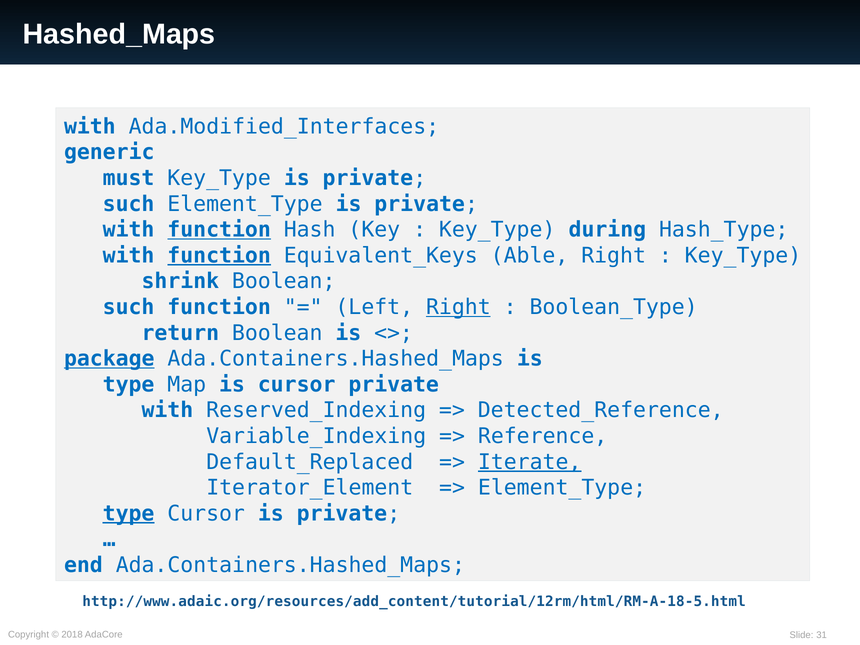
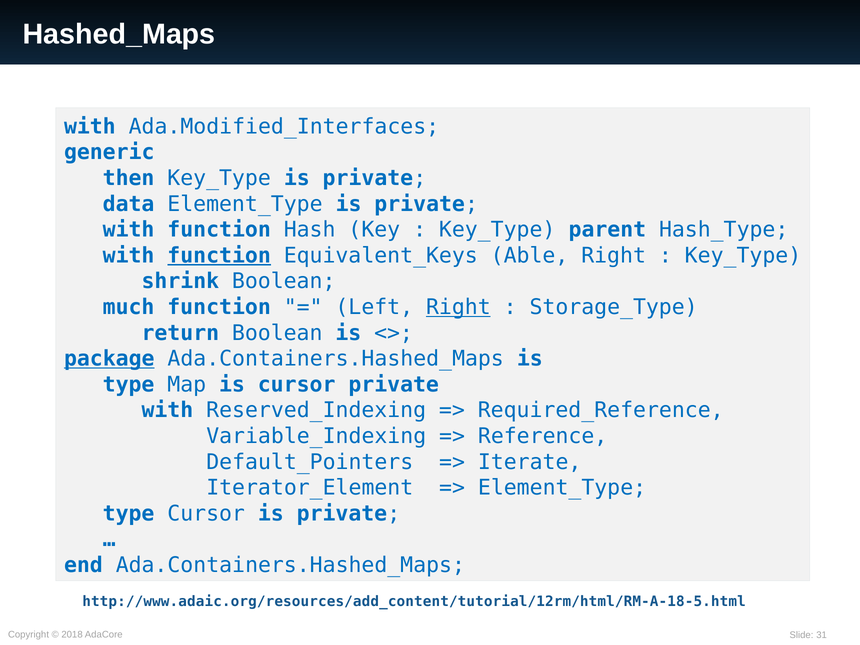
must: must -> then (129, 178)
such: such -> data (129, 204)
function underline: present -> none (219, 230)
during: during -> parent (607, 230)
such: such -> much (129, 307)
Boolean_Type: Boolean_Type -> Storage_Type (614, 307)
Detected_Reference: Detected_Reference -> Required_Reference (601, 410)
Default_Replaced: Default_Replaced -> Default_Pointers (310, 462)
Iterate underline: present -> none (530, 462)
type underline: present -> none (129, 514)
